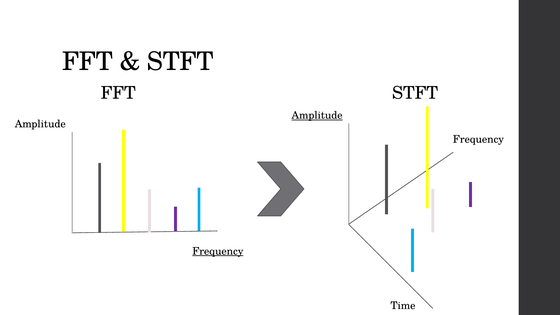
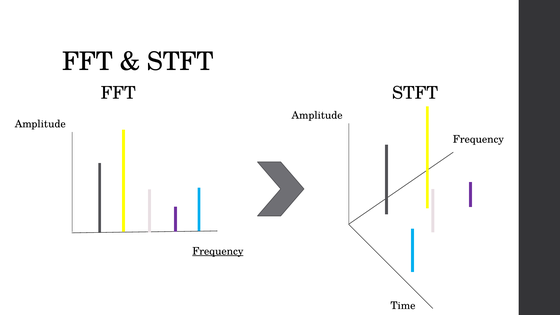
Amplitude underline: present -> none (317, 116)
